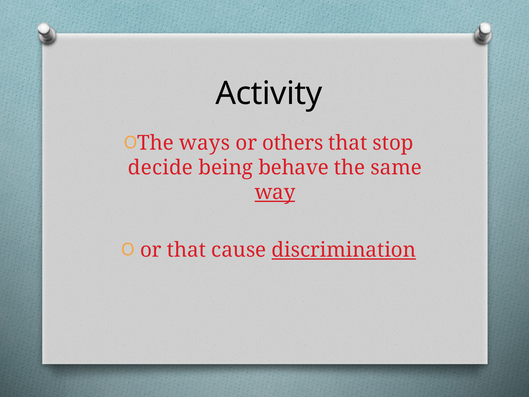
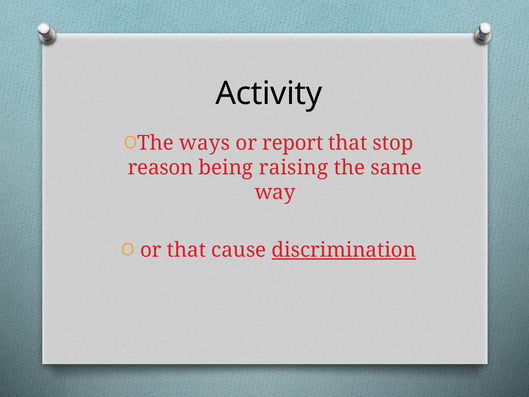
others: others -> report (293, 143)
decide: decide -> reason (161, 168)
behave: behave -> raising (293, 168)
way underline: present -> none (275, 192)
